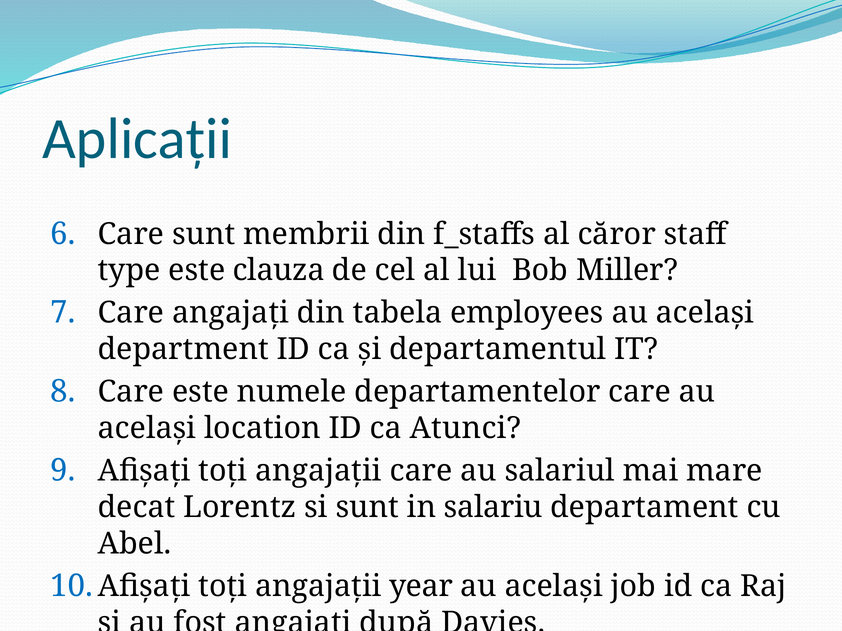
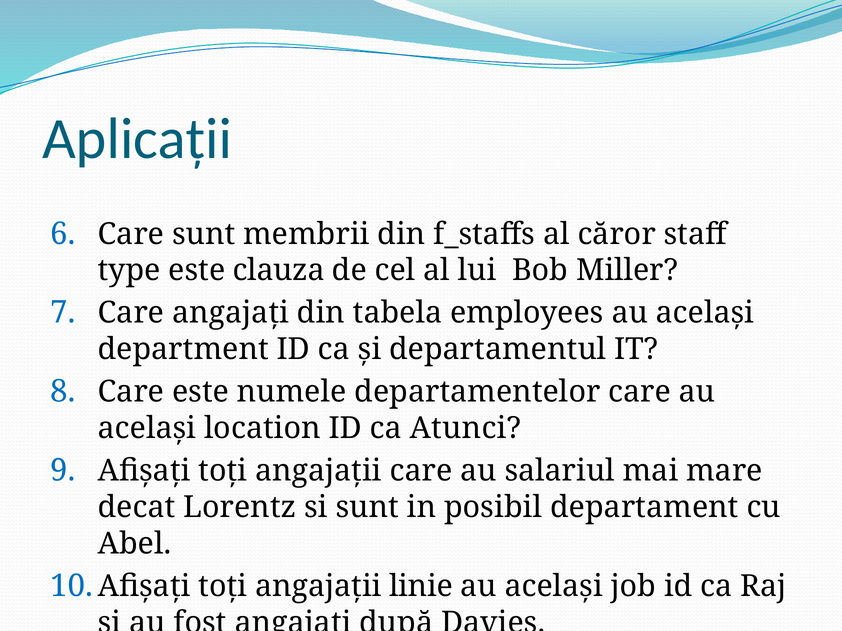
salariu: salariu -> posibil (493, 508)
year: year -> linie (421, 587)
